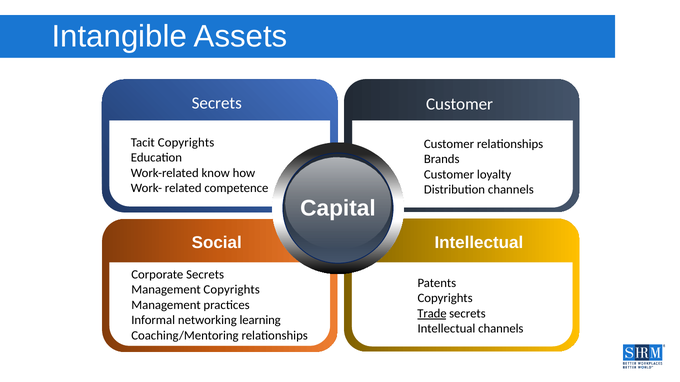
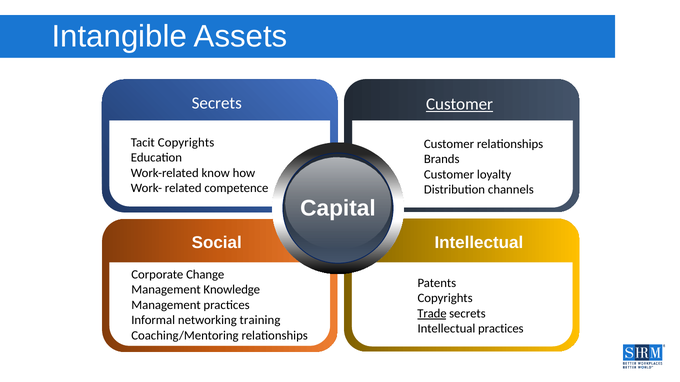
Customer underline: none -> present (460, 104)
Corporate Secrets: Secrets -> Change (205, 275)
Management Copyrights: Copyrights -> Knowledge (232, 290)
learning: learning -> training (260, 321)
Intellectual channels: channels -> practices (501, 329)
